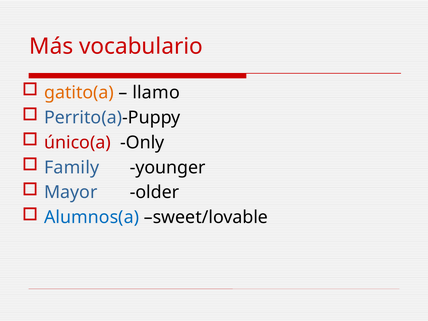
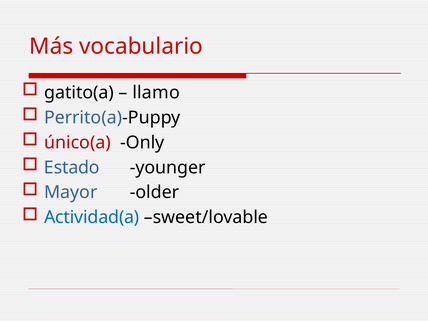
gatito(a colour: orange -> black (79, 93)
Family: Family -> Estado (72, 167)
Alumnos(a: Alumnos(a -> Actividad(a (92, 217)
